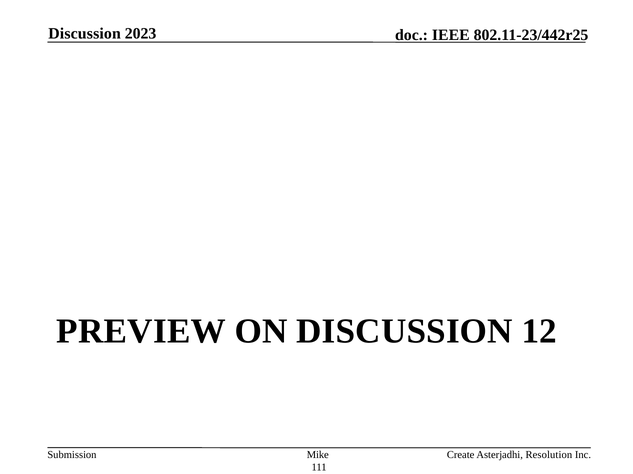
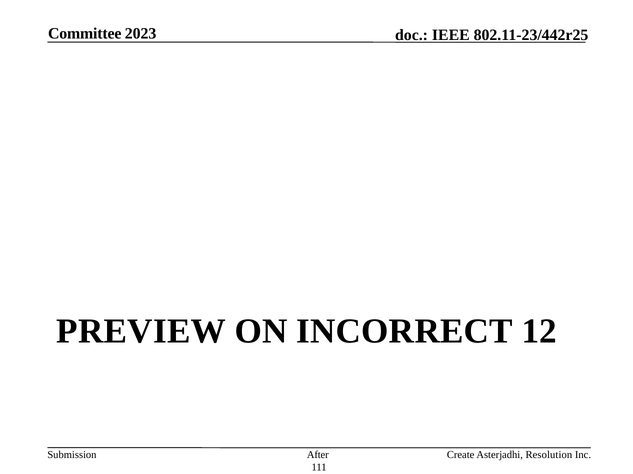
Discussion: Discussion -> Committee (85, 34)
ON DISCUSSION: DISCUSSION -> INCORRECT (405, 332)
Mike: Mike -> After (318, 455)
